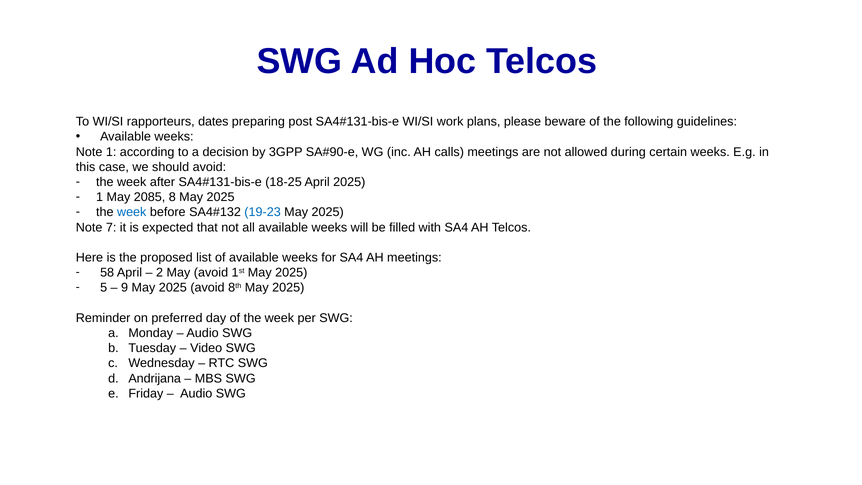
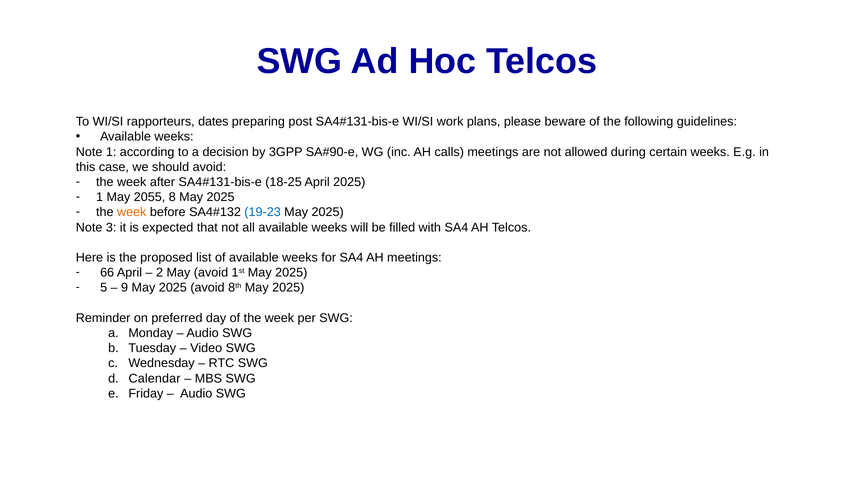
2085: 2085 -> 2055 (150, 197)
week colour: blue -> orange (132, 212)
7: 7 -> 3 (111, 227)
58: 58 -> 66 (107, 273)
Andrijana: Andrijana -> Calendar (155, 378)
